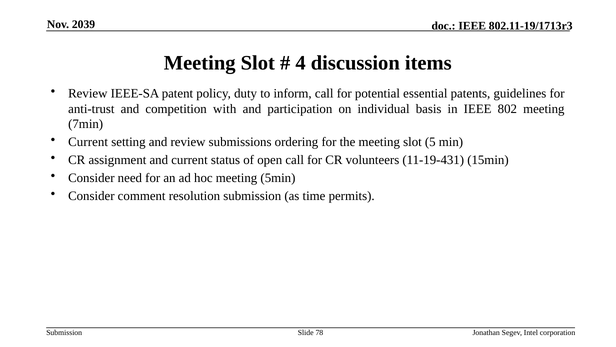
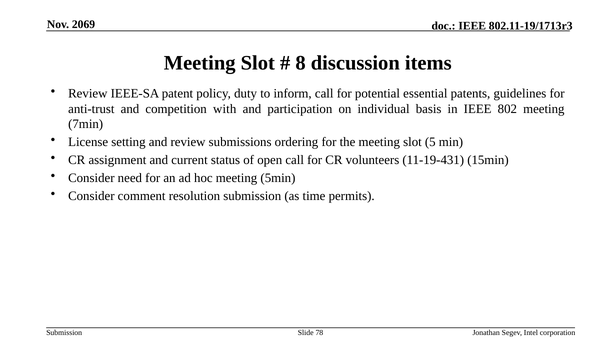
2039: 2039 -> 2069 (84, 24)
4: 4 -> 8 (301, 63)
Current: Current -> License (88, 142)
